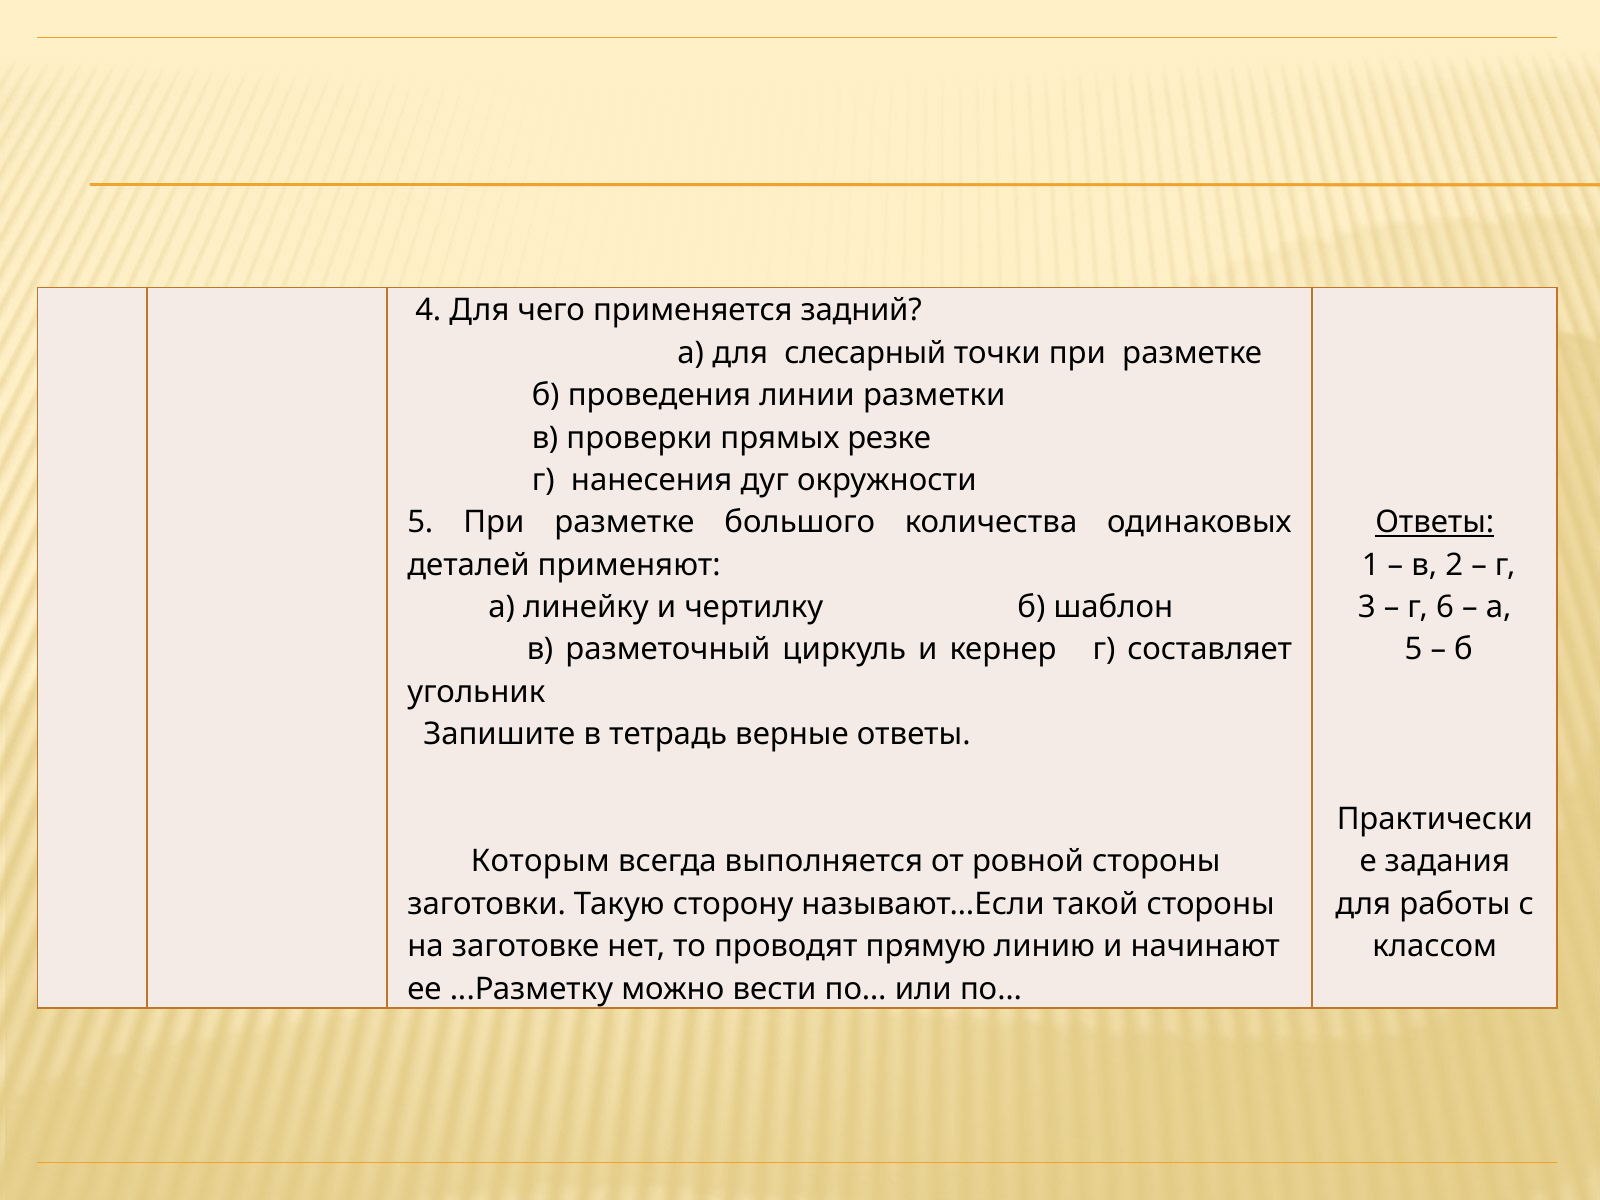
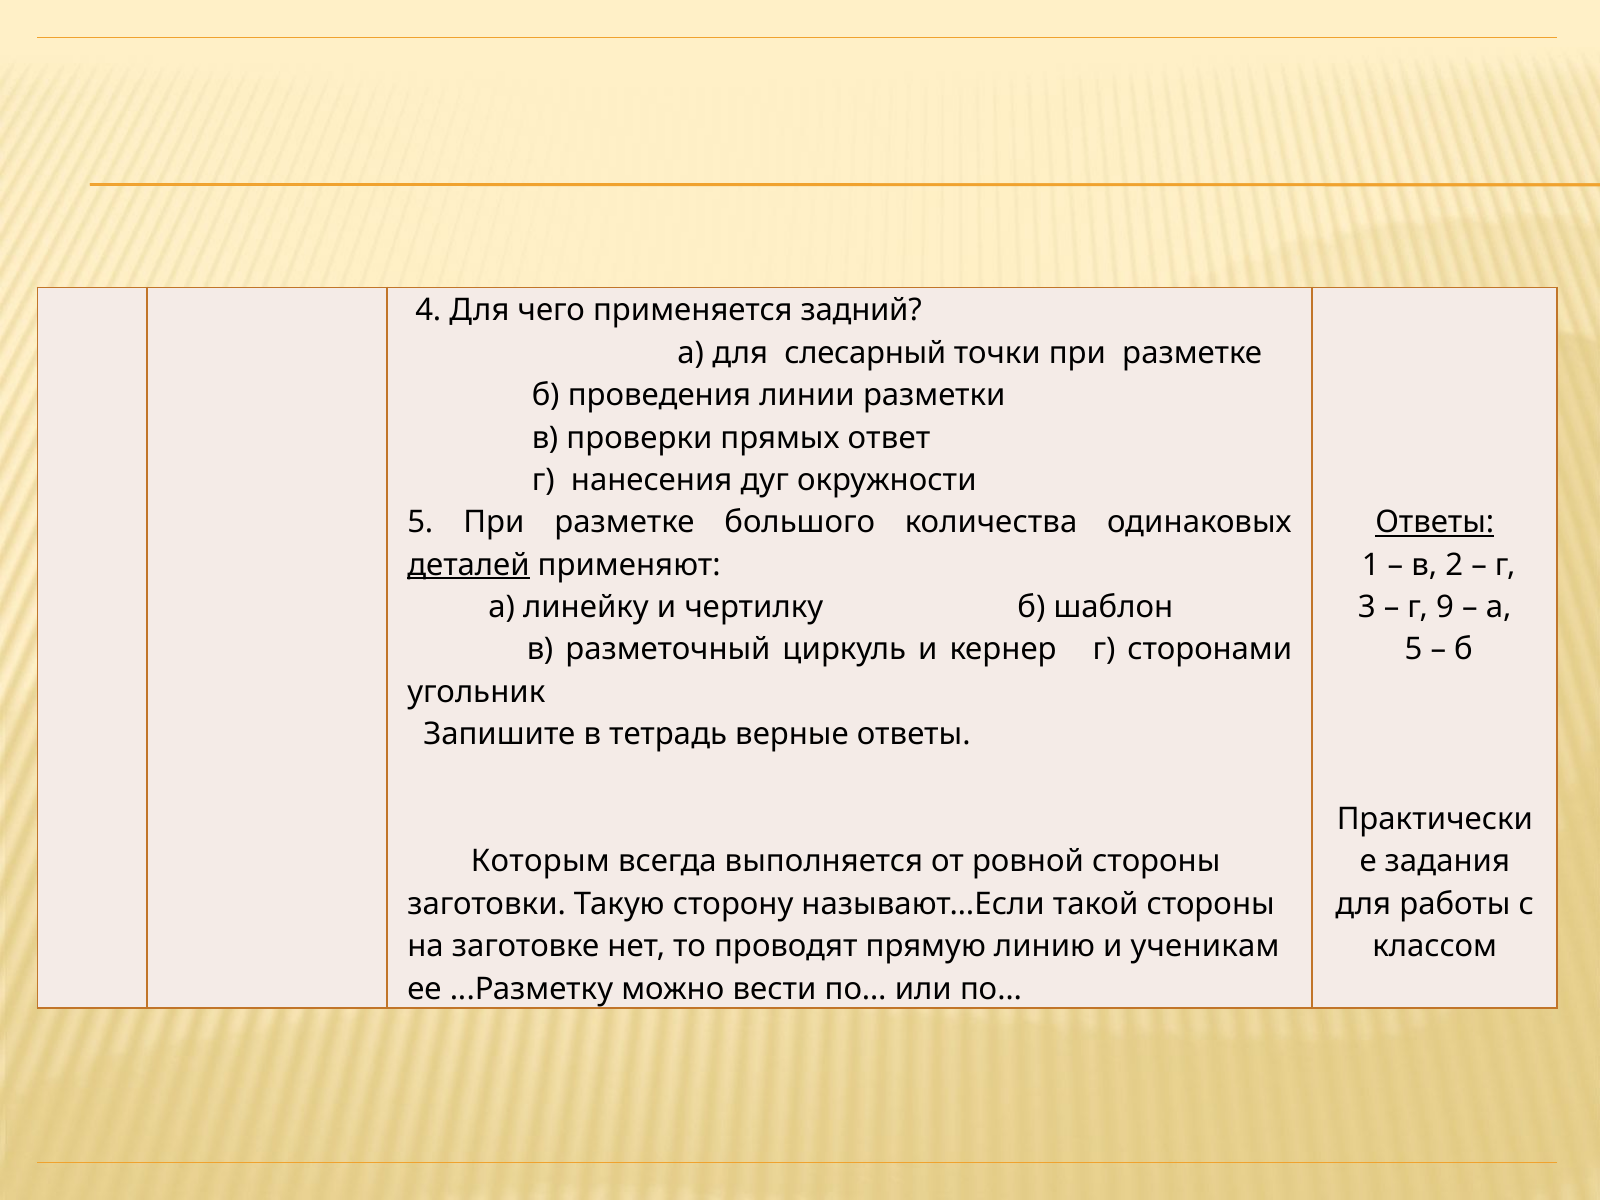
резке: резке -> ответ (889, 438)
деталей underline: none -> present (468, 565)
6: 6 -> 9 (1445, 607)
составляет: составляет -> сторонами (1210, 650)
начинают: начинают -> ученикам (1205, 946)
